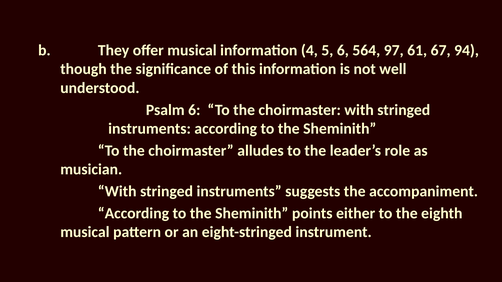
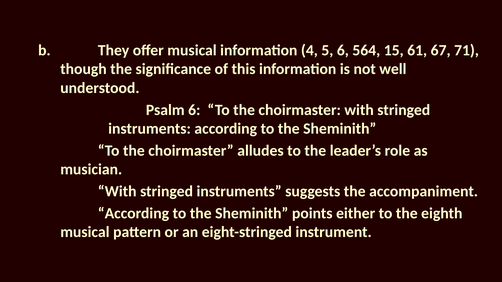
97: 97 -> 15 (394, 50)
94: 94 -> 71 (466, 50)
